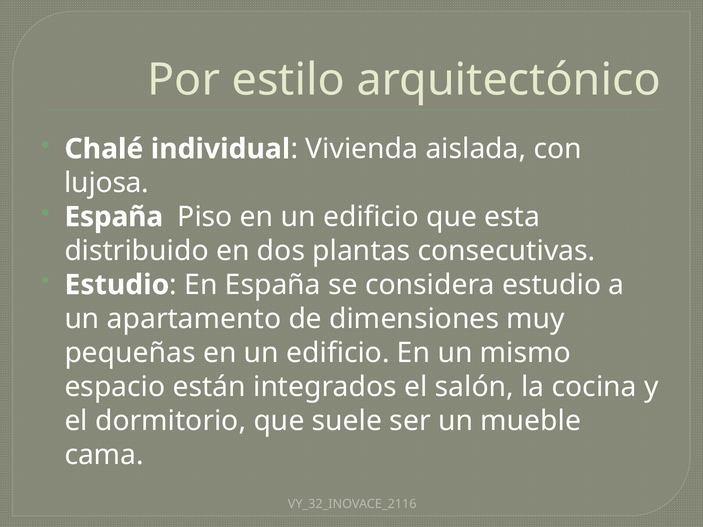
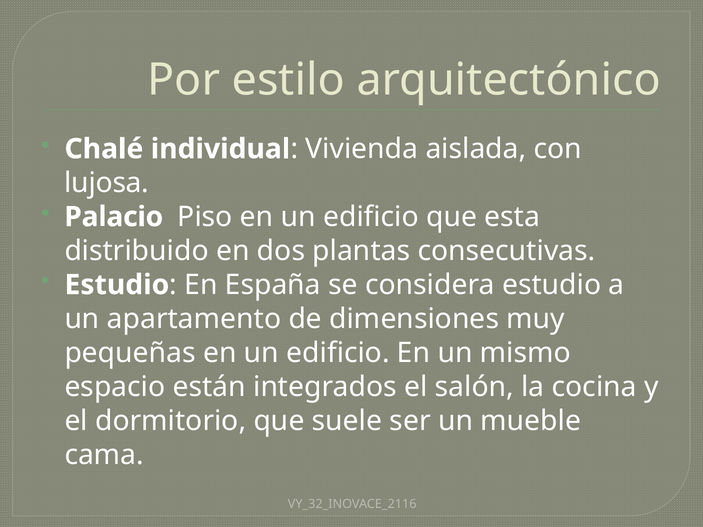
España: España -> Palacio (114, 217)
